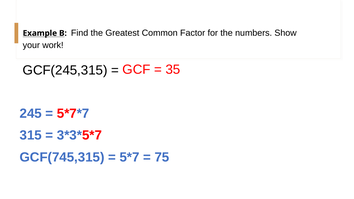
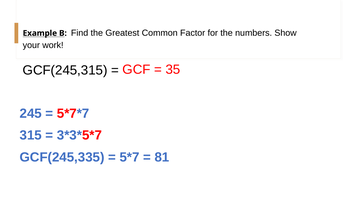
GCF(745,315: GCF(745,315 -> GCF(245,335 (62, 157)
75: 75 -> 81 (162, 157)
